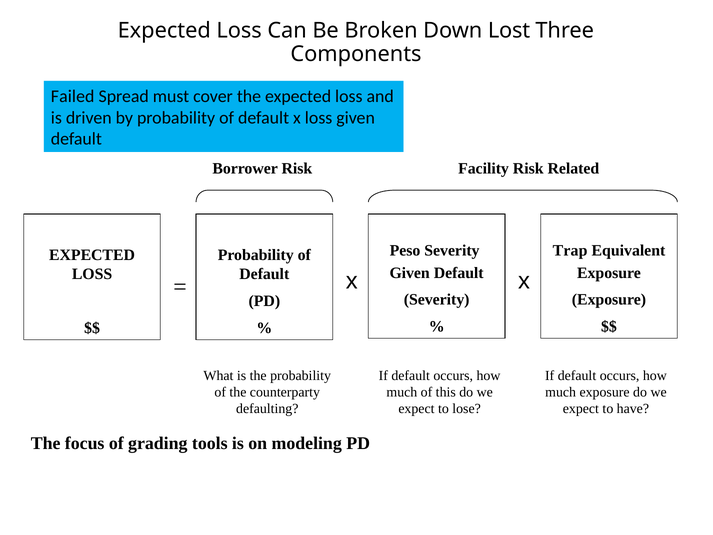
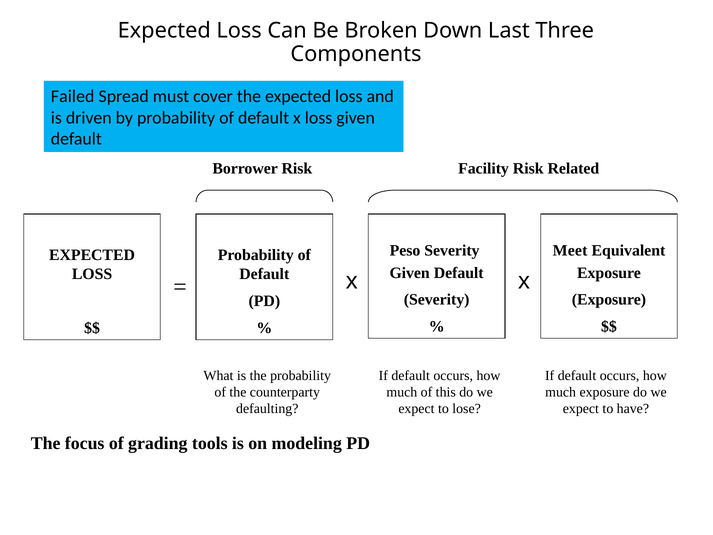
Lost: Lost -> Last (509, 31)
Trap: Trap -> Meet (570, 251)
